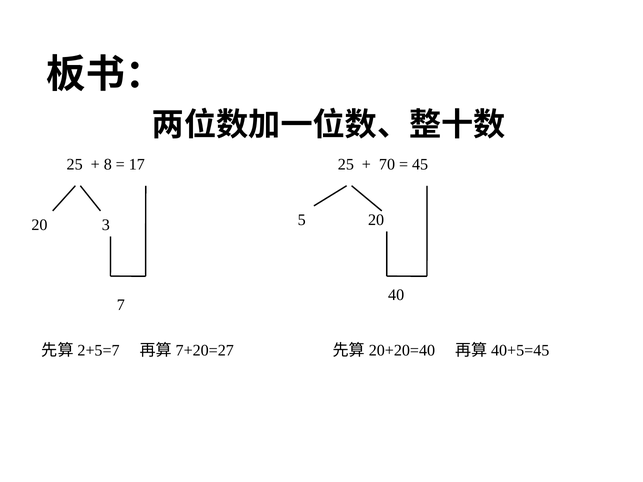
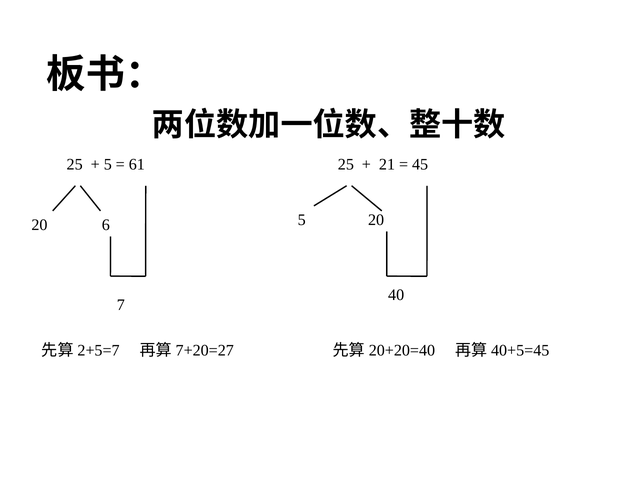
8: 8 -> 5 (108, 165)
17: 17 -> 61 (137, 165)
70: 70 -> 21 (387, 165)
3: 3 -> 6 (106, 225)
